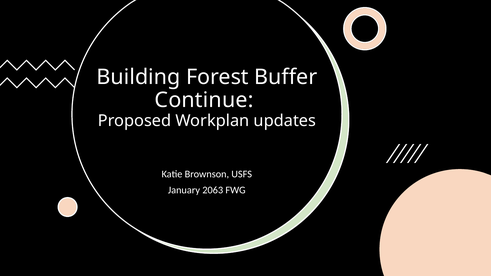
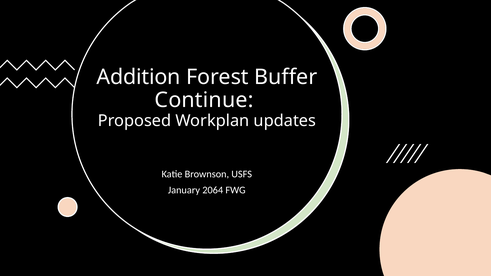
Building: Building -> Addition (139, 77)
2063: 2063 -> 2064 (213, 190)
